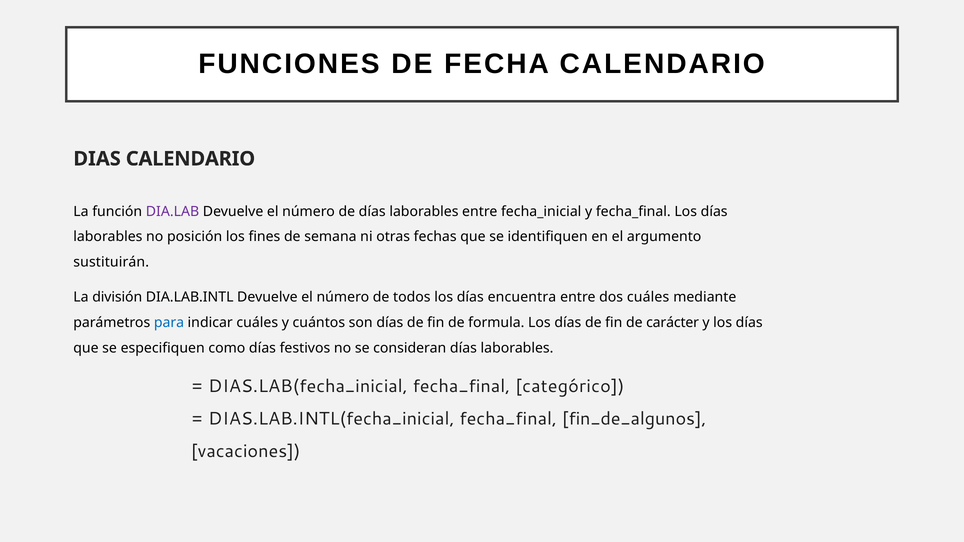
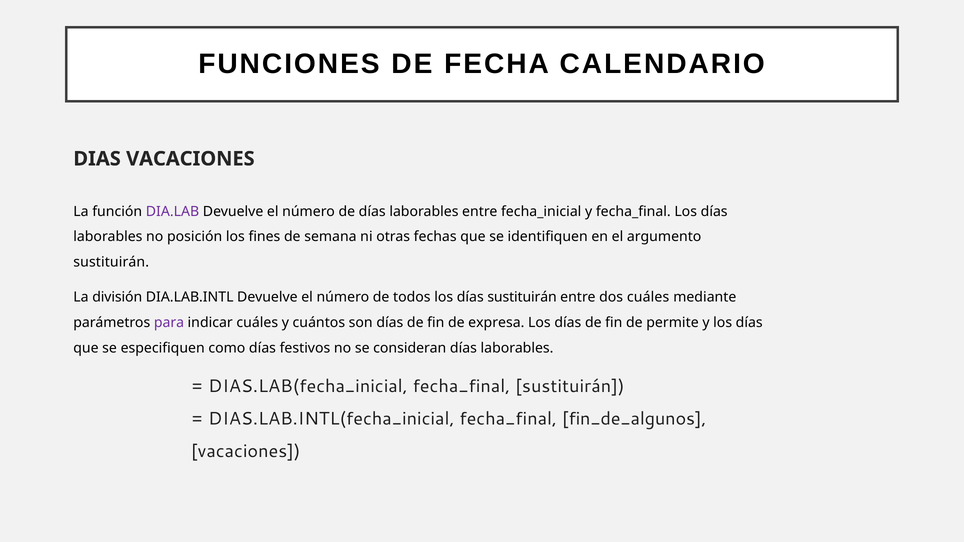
DIAS CALENDARIO: CALENDARIO -> VACACIONES (190, 159)
días encuentra: encuentra -> sustituirán (522, 297)
para colour: blue -> purple (169, 323)
formula: formula -> expresa (496, 323)
carácter: carácter -> permite (673, 323)
fecha_final categórico: categórico -> sustituirán (570, 386)
